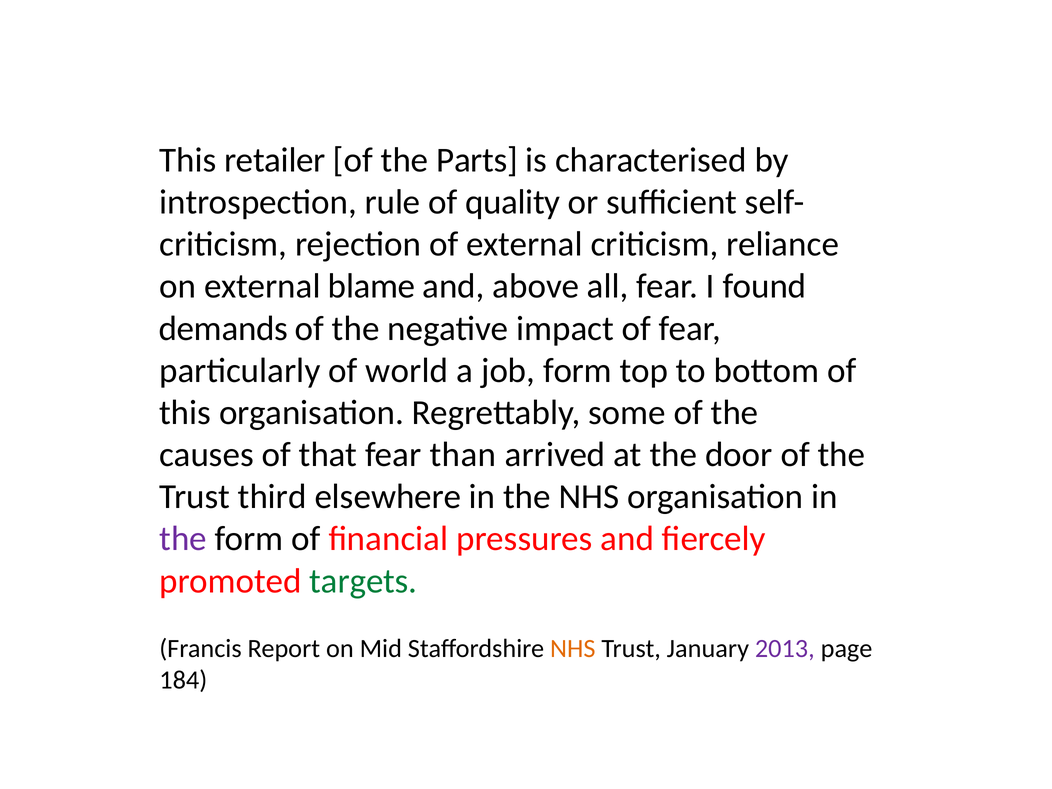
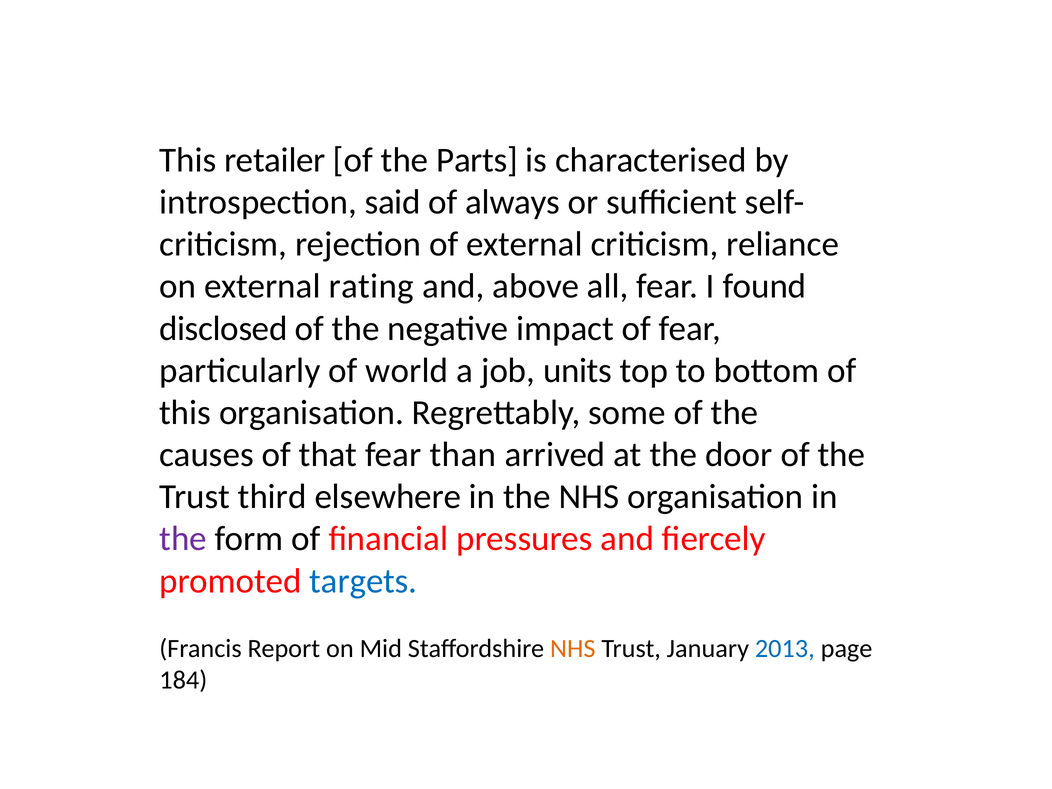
rule: rule -> said (393, 202)
quality: quality -> always (513, 202)
blame: blame -> rating (371, 286)
demands: demands -> disclosed (223, 328)
job form: form -> units (578, 371)
targets colour: green -> blue (363, 581)
2013 colour: purple -> blue (785, 649)
